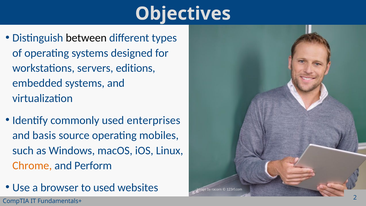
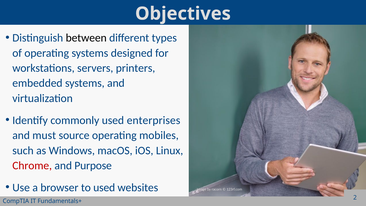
editions: editions -> printers (136, 68)
basis: basis -> must (44, 135)
Chrome colour: orange -> red (32, 165)
Perform: Perform -> Purpose (93, 165)
